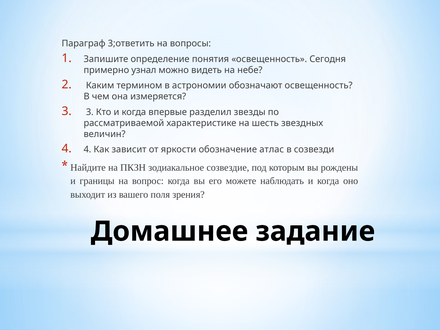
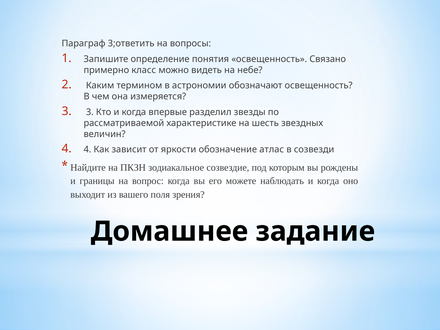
Сегодня: Сегодня -> Связано (328, 59)
узнал: узнал -> класс (144, 70)
